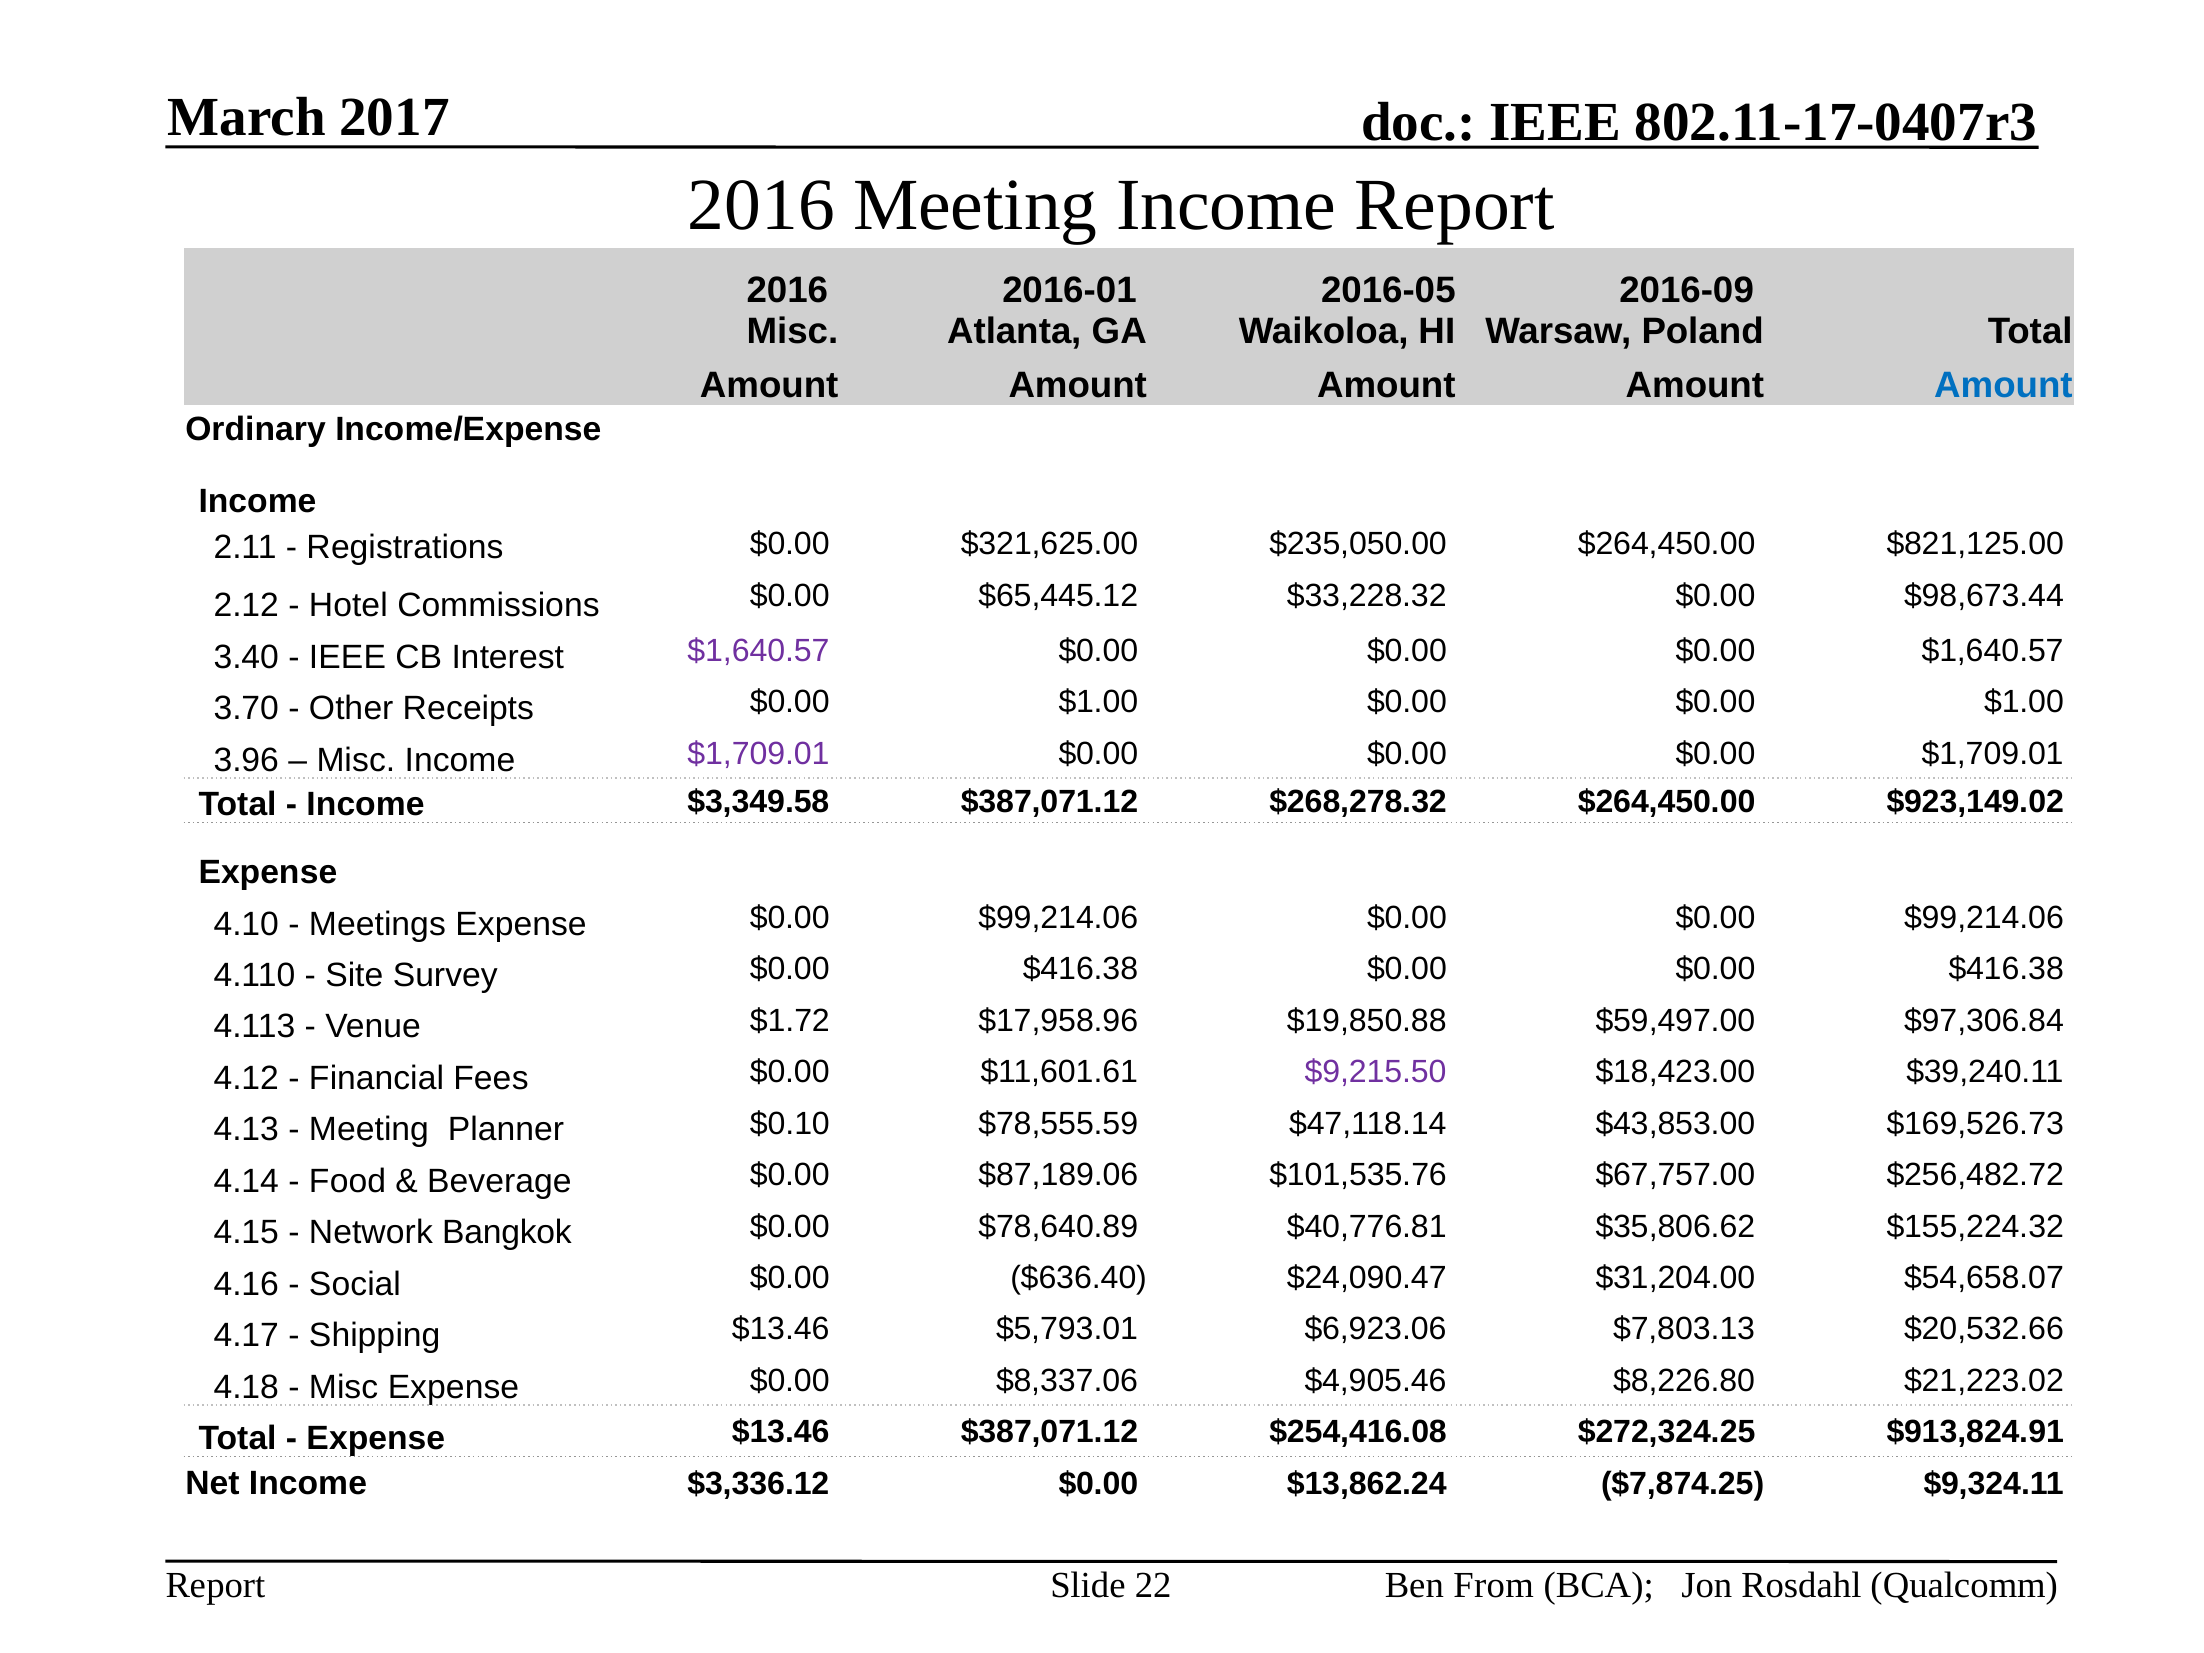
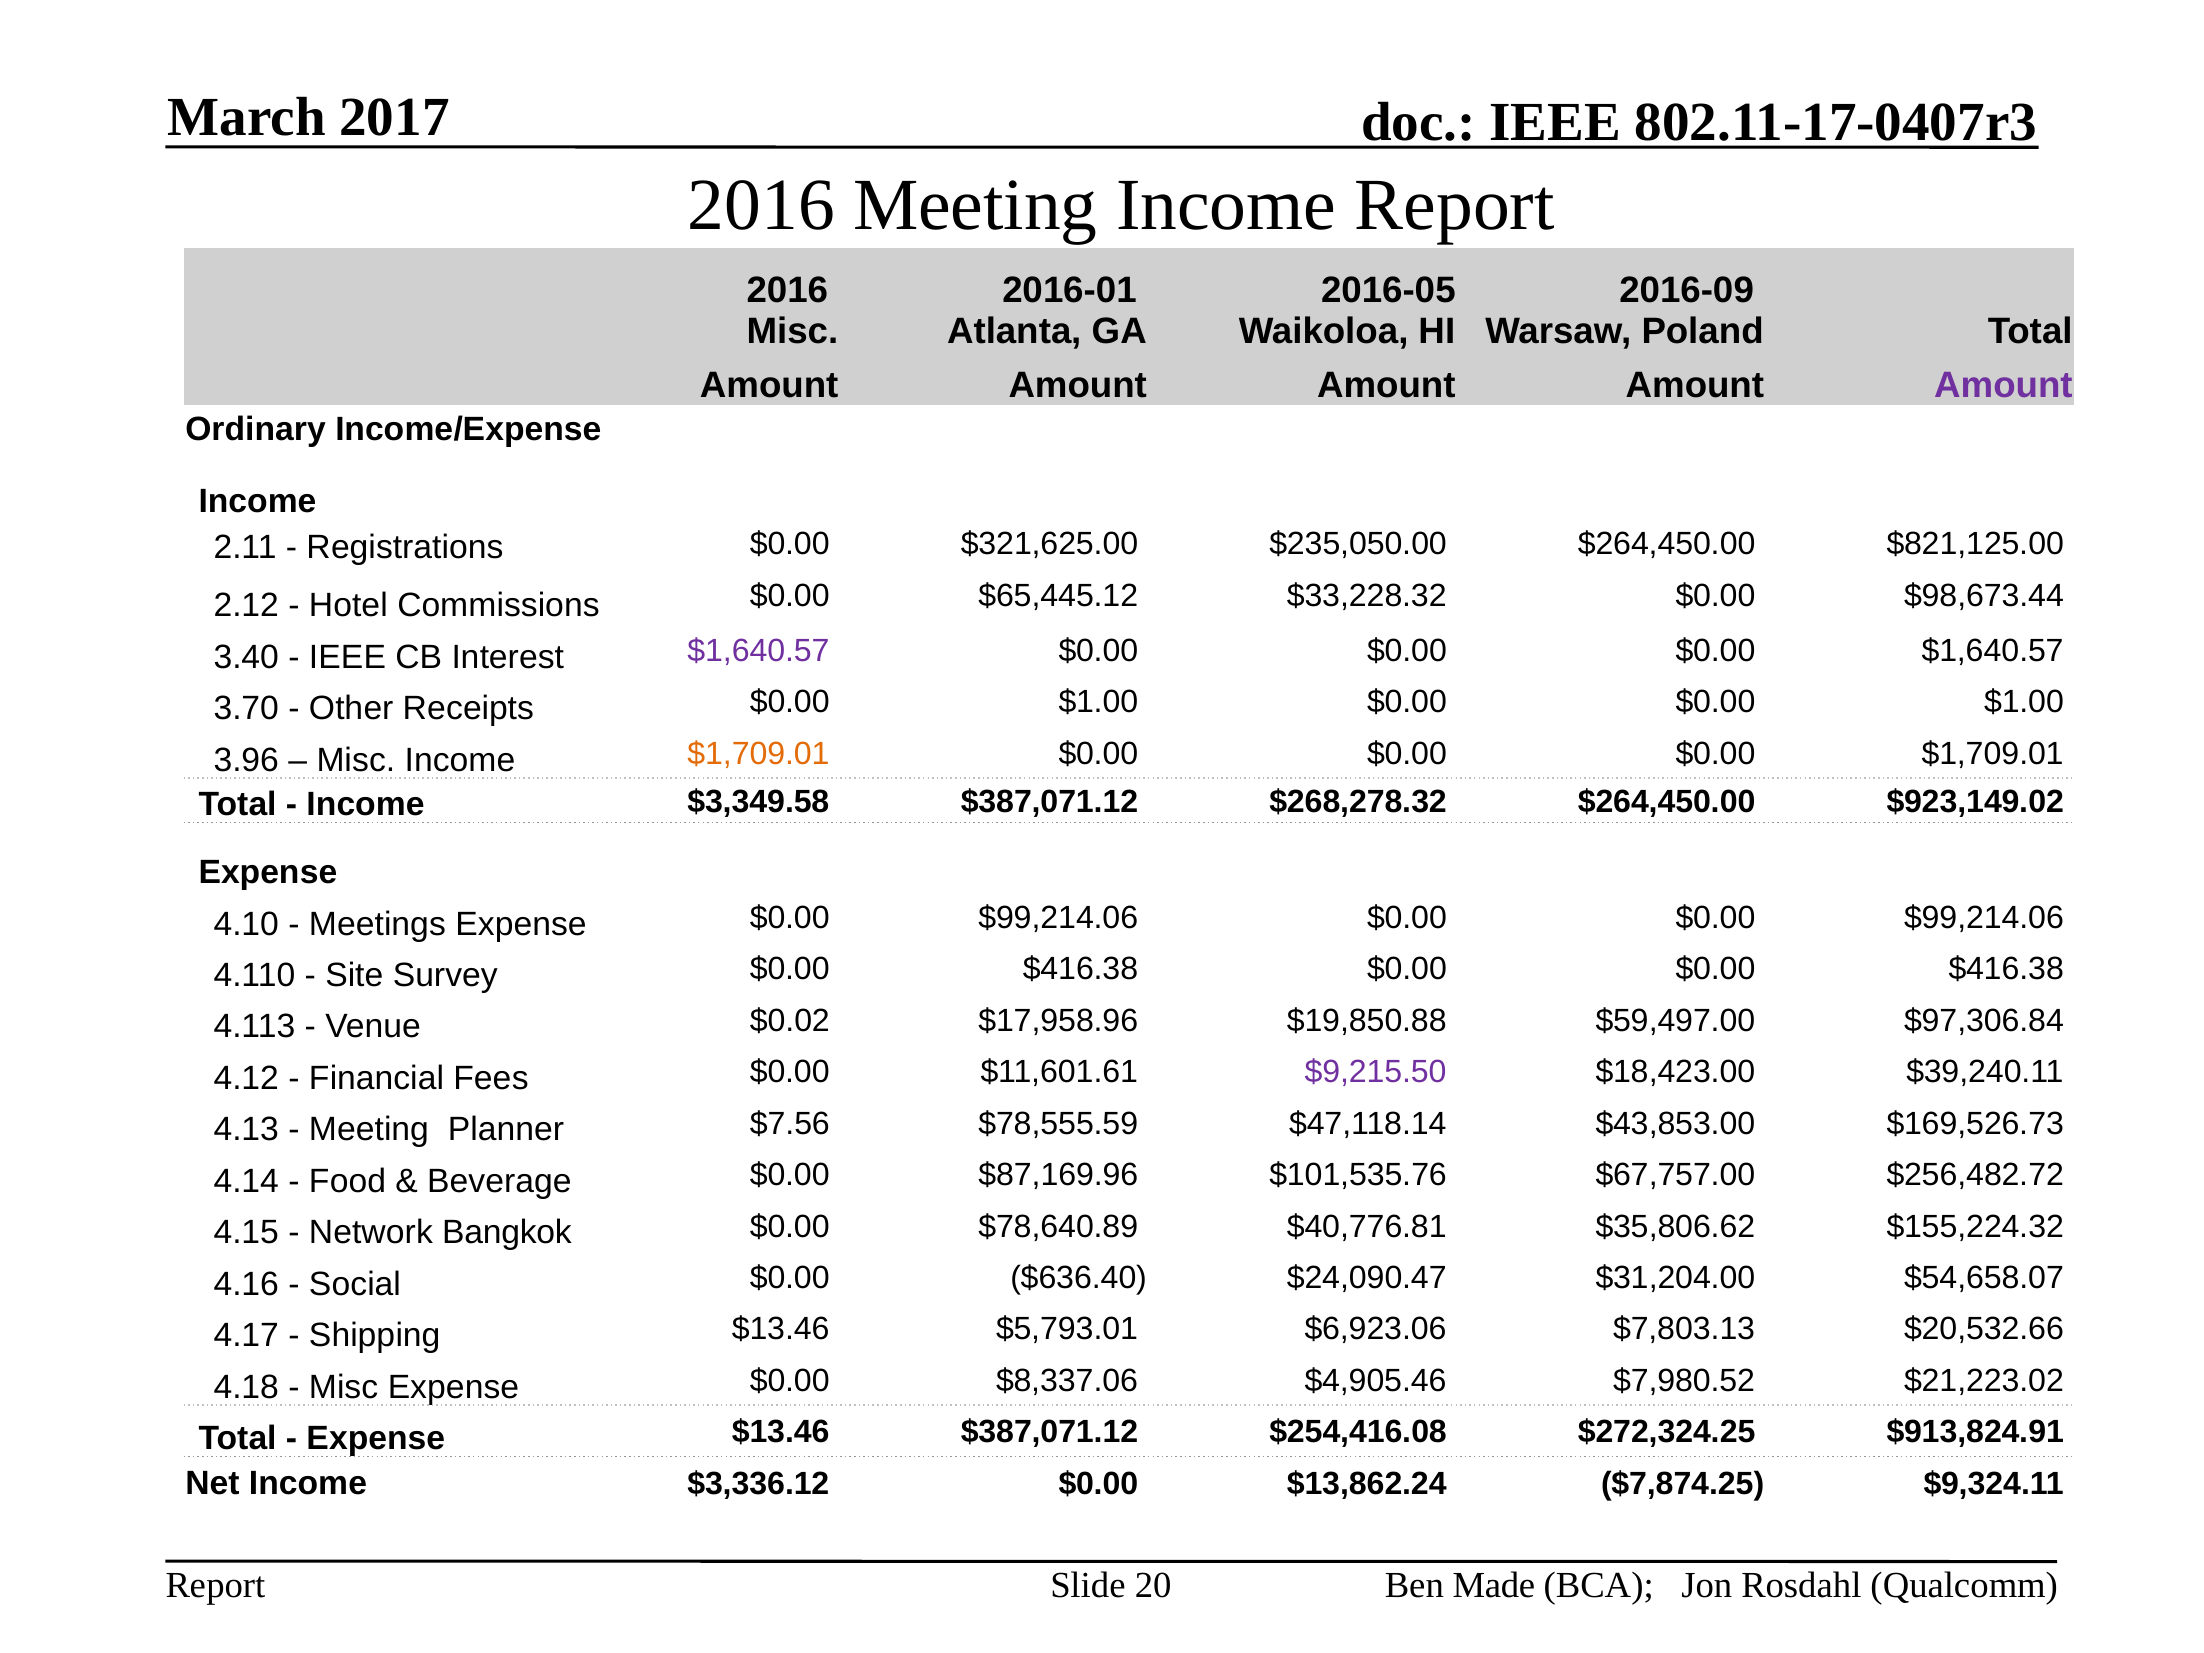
Amount colour: blue -> purple (2003, 385)
$1,709.01 colour: purple -> orange (758, 754)
$1.72: $1.72 -> $0.02 (790, 1021)
$0.10: $0.10 -> $7.56 (790, 1124)
$87,189.06: $87,189.06 -> $87,169.96 (1058, 1175)
$8,226.80: $8,226.80 -> $7,980.52 (1684, 1381)
22: 22 -> 20 (1153, 1585)
From: From -> Made (1494, 1585)
